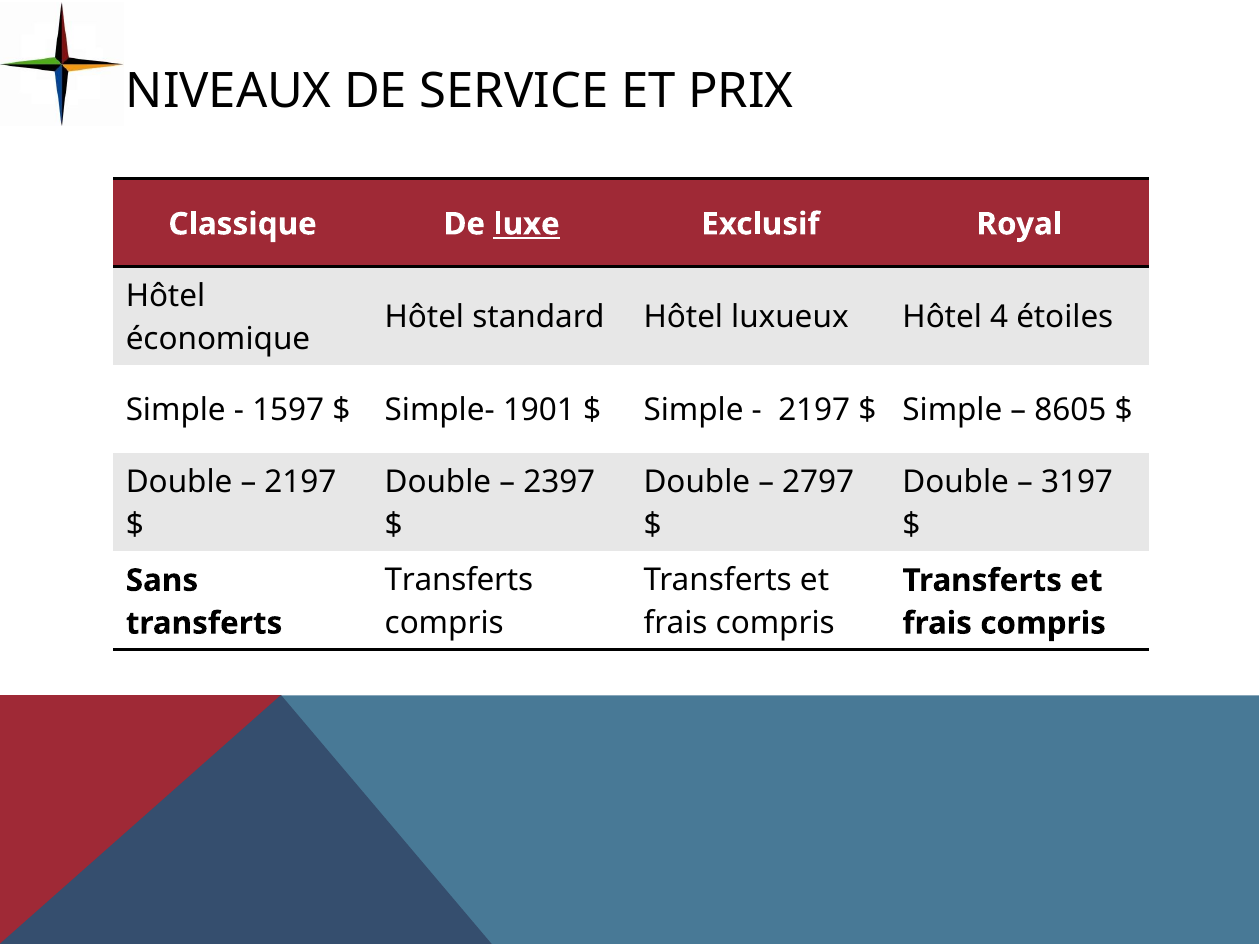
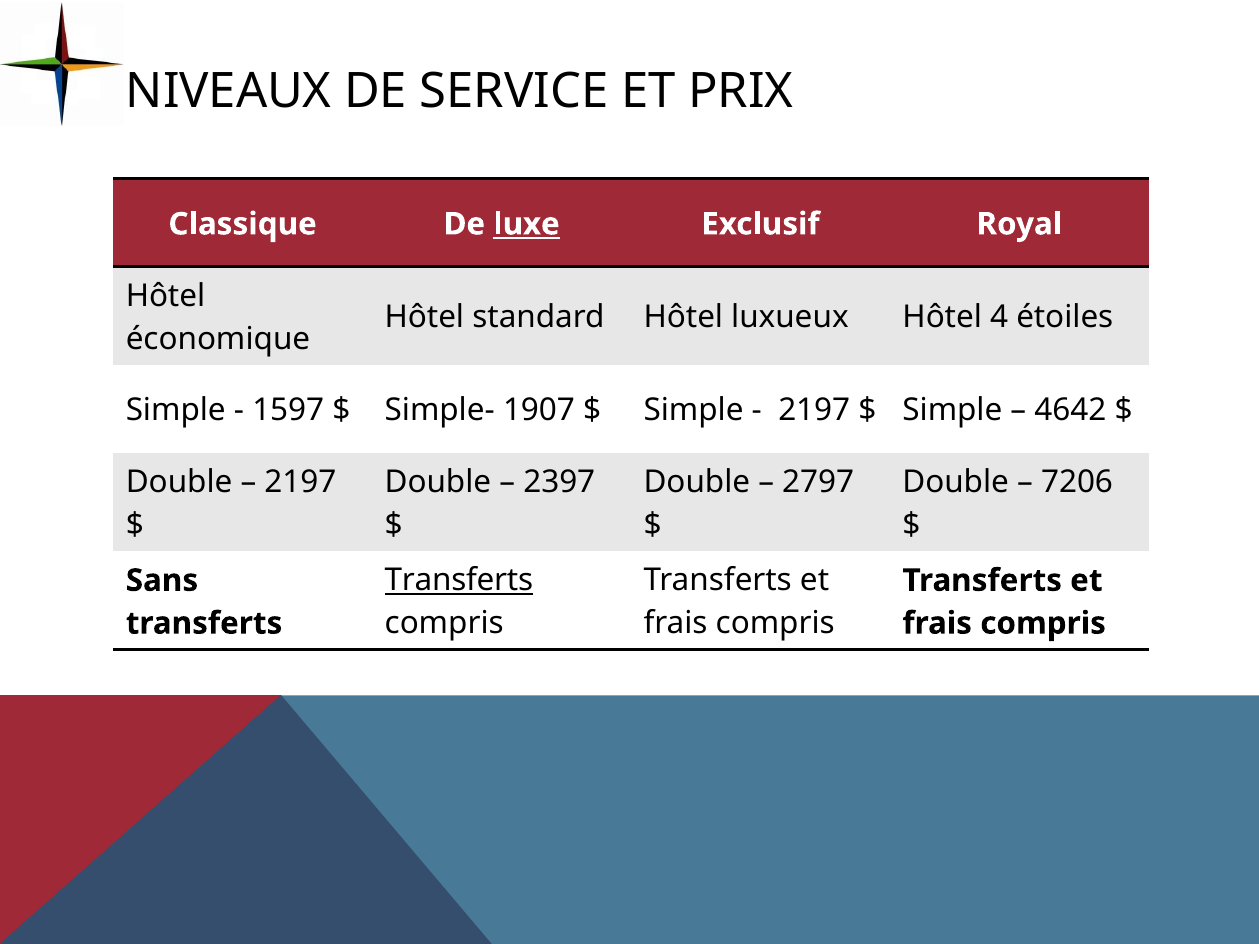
1901: 1901 -> 1907 (539, 411)
8605: 8605 -> 4642 (1070, 411)
3197: 3197 -> 7206 (1077, 482)
Transferts underline: none -> present (459, 581)
